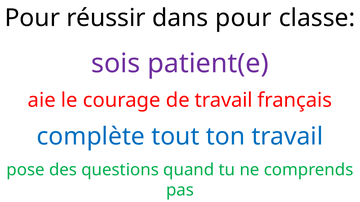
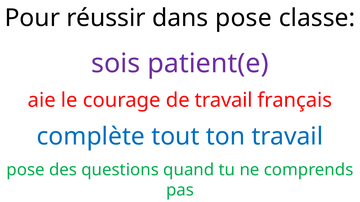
dans pour: pour -> pose (243, 18)
